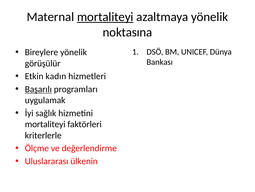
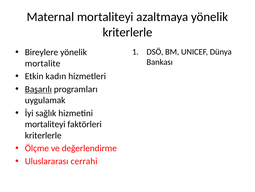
mortaliteyi underline: present -> none (105, 17)
noktasına: noktasına -> kriterlerle (128, 32)
görüşülür: görüşülür -> mortalite (43, 63)
ülkenin: ülkenin -> cerrahi (84, 161)
